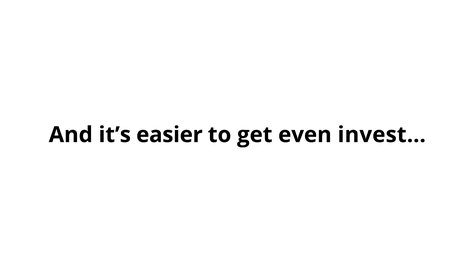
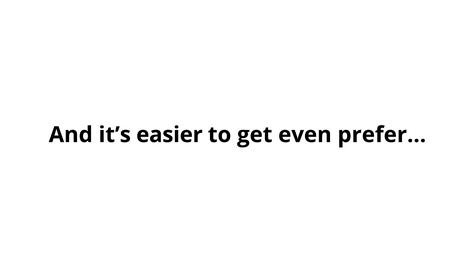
invest…: invest… -> prefer… (382, 135)
